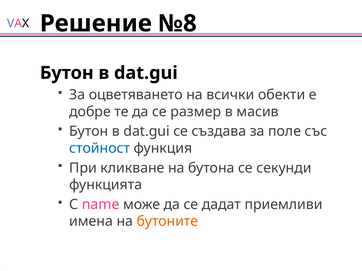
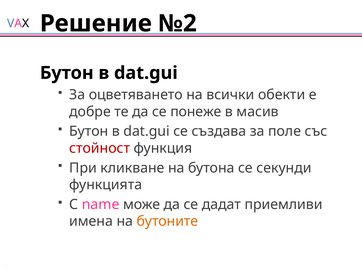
№8: №8 -> №2 (177, 23)
размер: размер -> понеже (196, 112)
стойност colour: blue -> red (100, 148)
